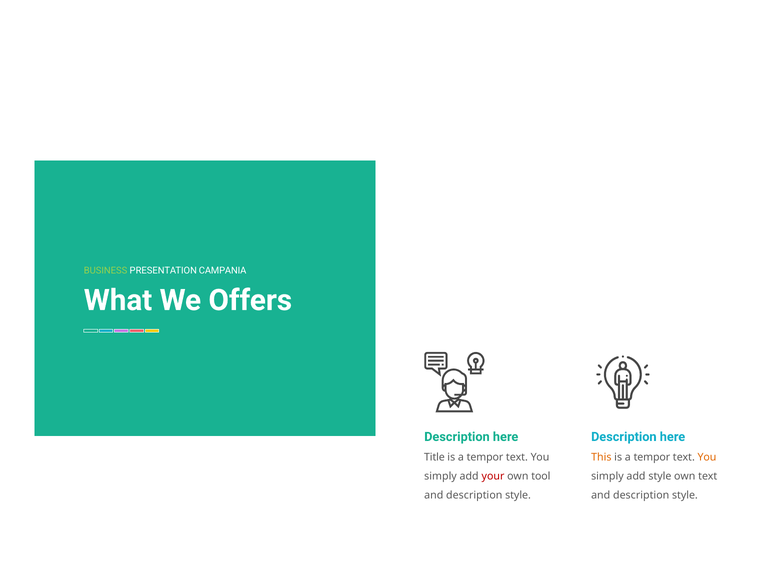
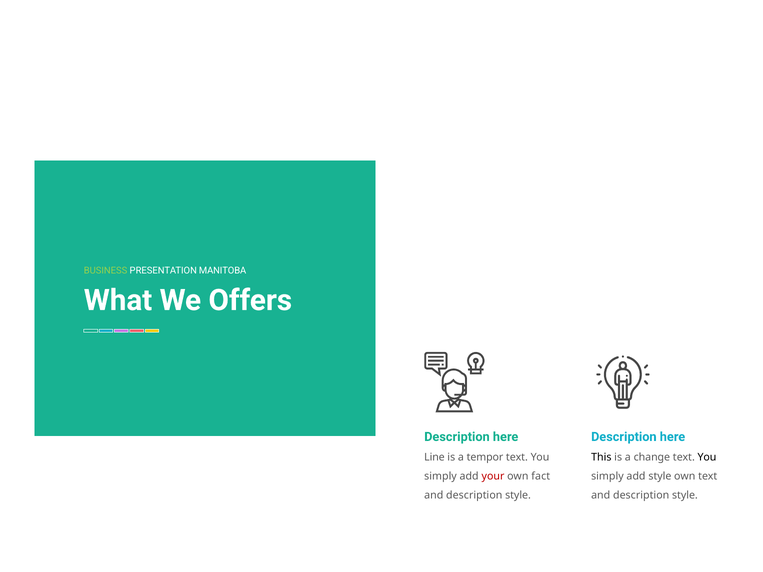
CAMPANIA: CAMPANIA -> MANITOBA (223, 271)
Title: Title -> Line (434, 457)
This colour: orange -> black (601, 457)
tempor: tempor -> change (652, 457)
You colour: orange -> black (707, 457)
tool: tool -> fact (541, 476)
